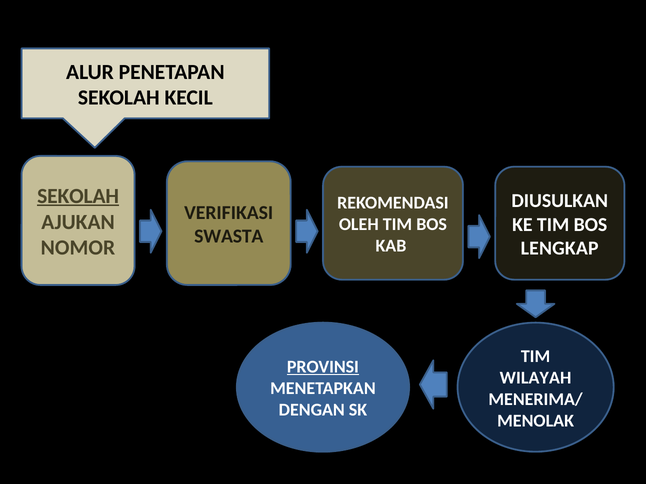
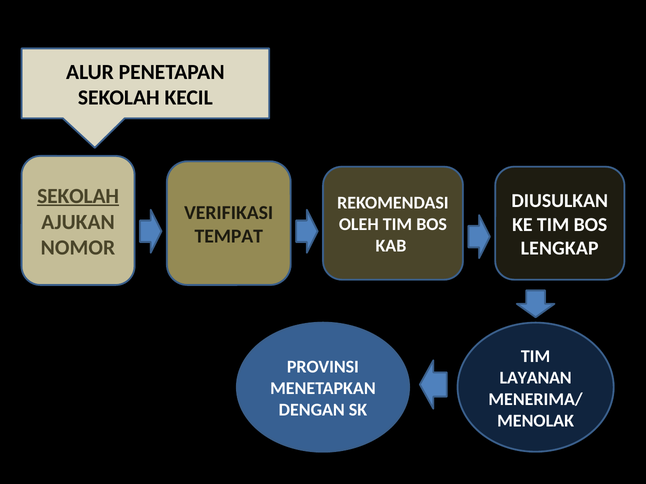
SWASTA: SWASTA -> TEMPAT (229, 237)
PROVINSI underline: present -> none (323, 367)
WILAYAH: WILAYAH -> LAYANAN (536, 378)
